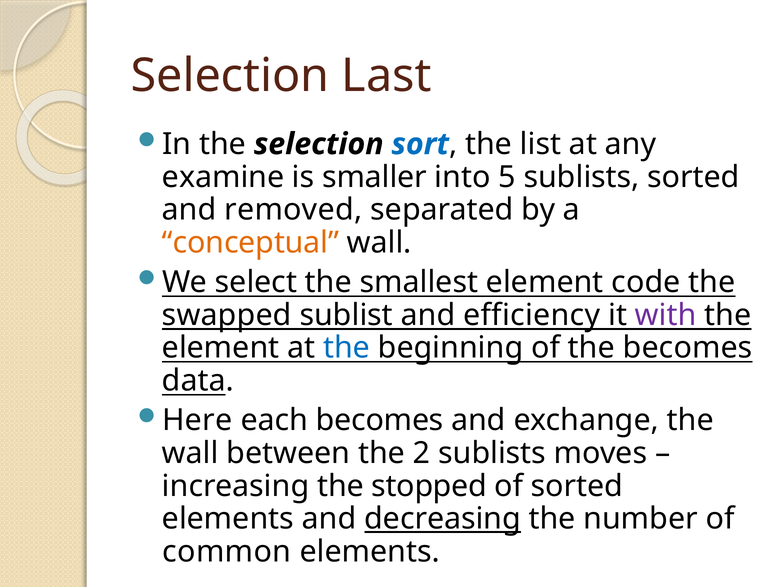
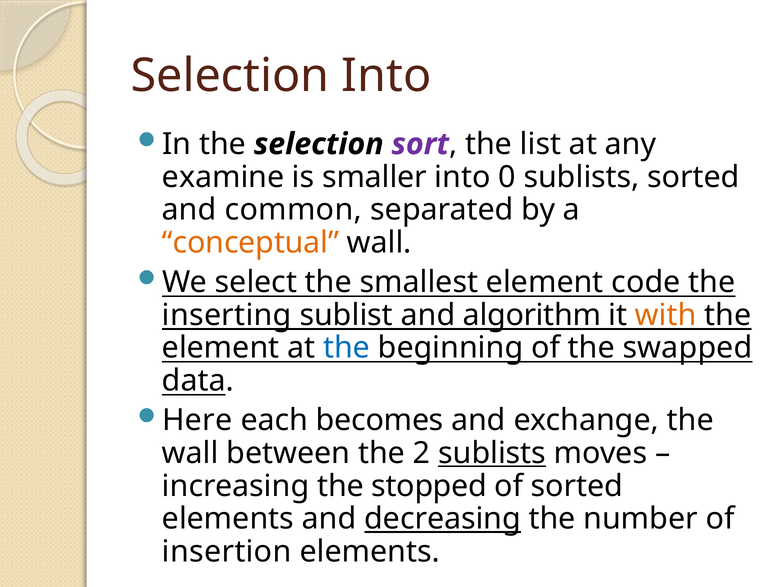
Selection Last: Last -> Into (387, 76)
sort colour: blue -> purple (420, 144)
5: 5 -> 0 (507, 177)
removed: removed -> common (293, 210)
swapped: swapped -> inserting (227, 315)
efficiency: efficiency -> algorithm (532, 315)
with colour: purple -> orange (666, 315)
the becomes: becomes -> swapped (688, 348)
sublists underline: none -> present (492, 453)
common: common -> insertion (227, 552)
